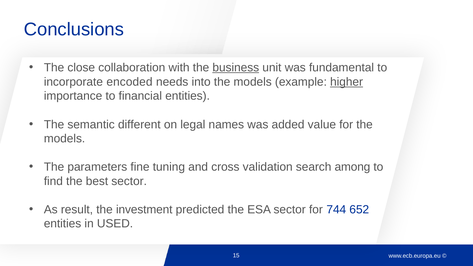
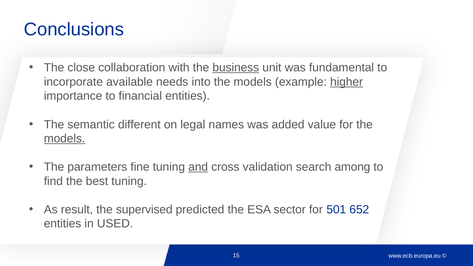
encoded: encoded -> available (130, 82)
models underline: none -> present (65, 139)
and underline: none -> present (198, 167)
best sector: sector -> tuning (129, 181)
investment: investment -> supervised (144, 210)
744: 744 -> 501 (336, 210)
